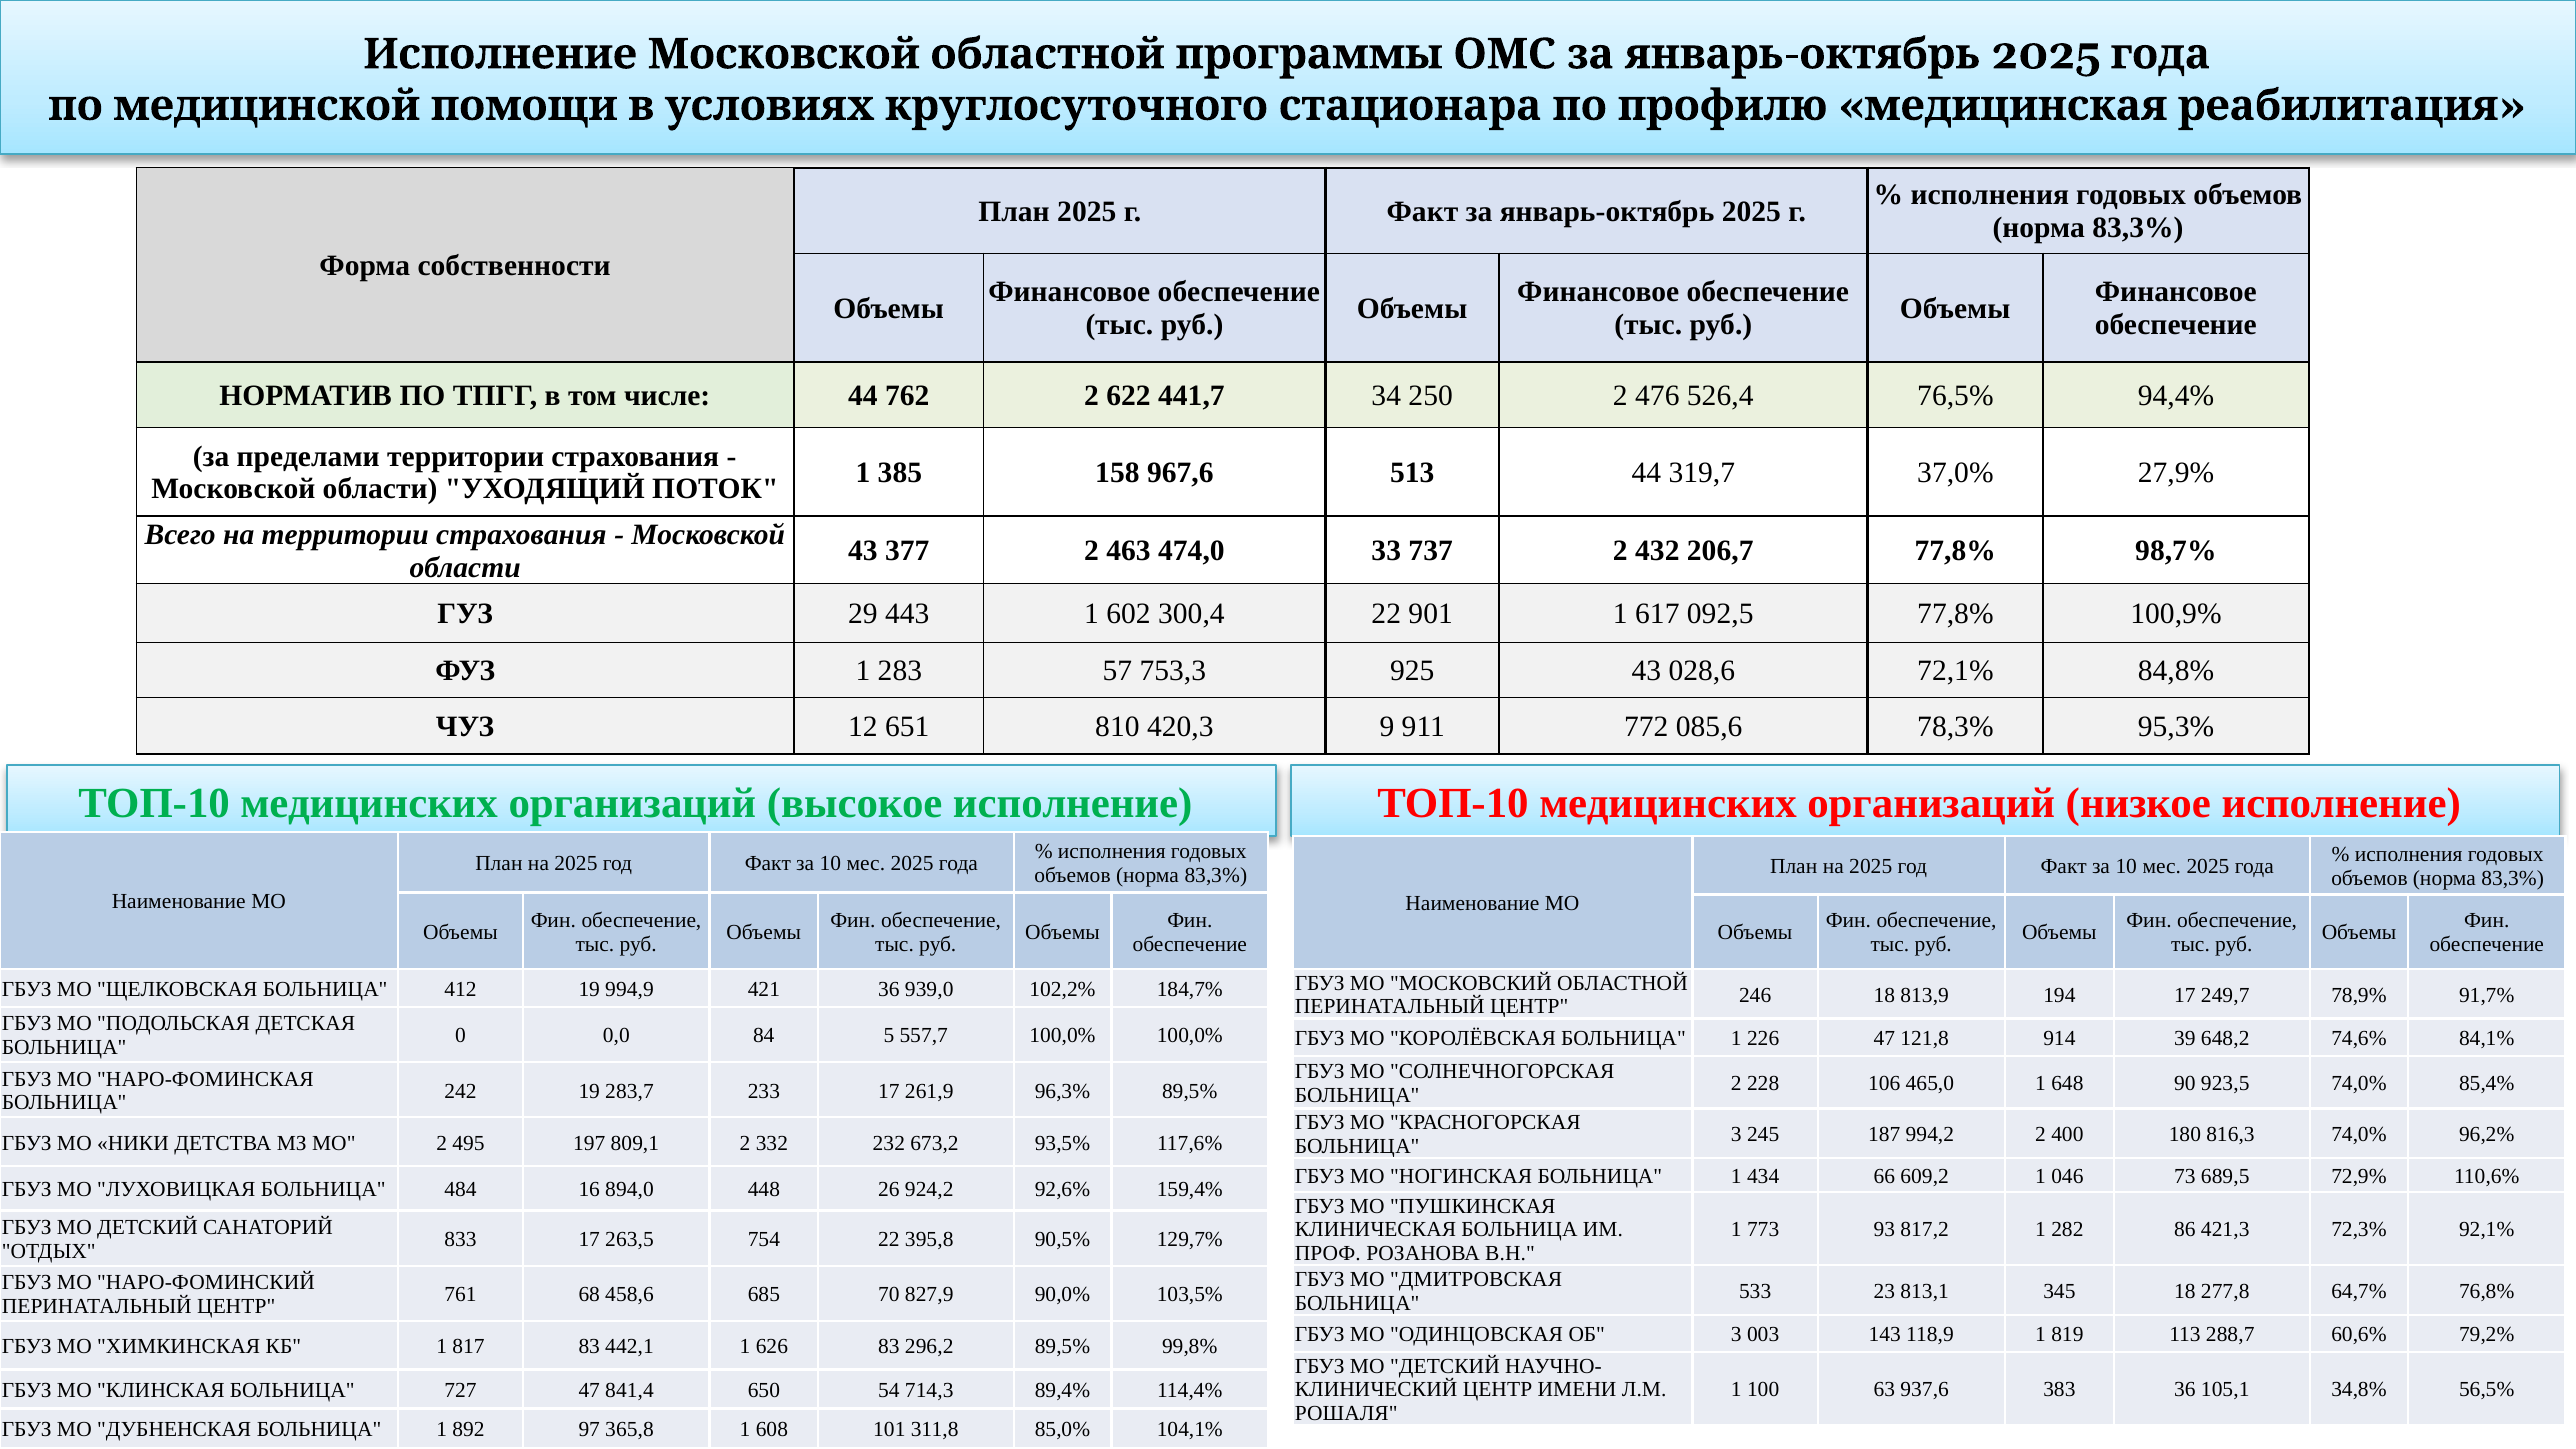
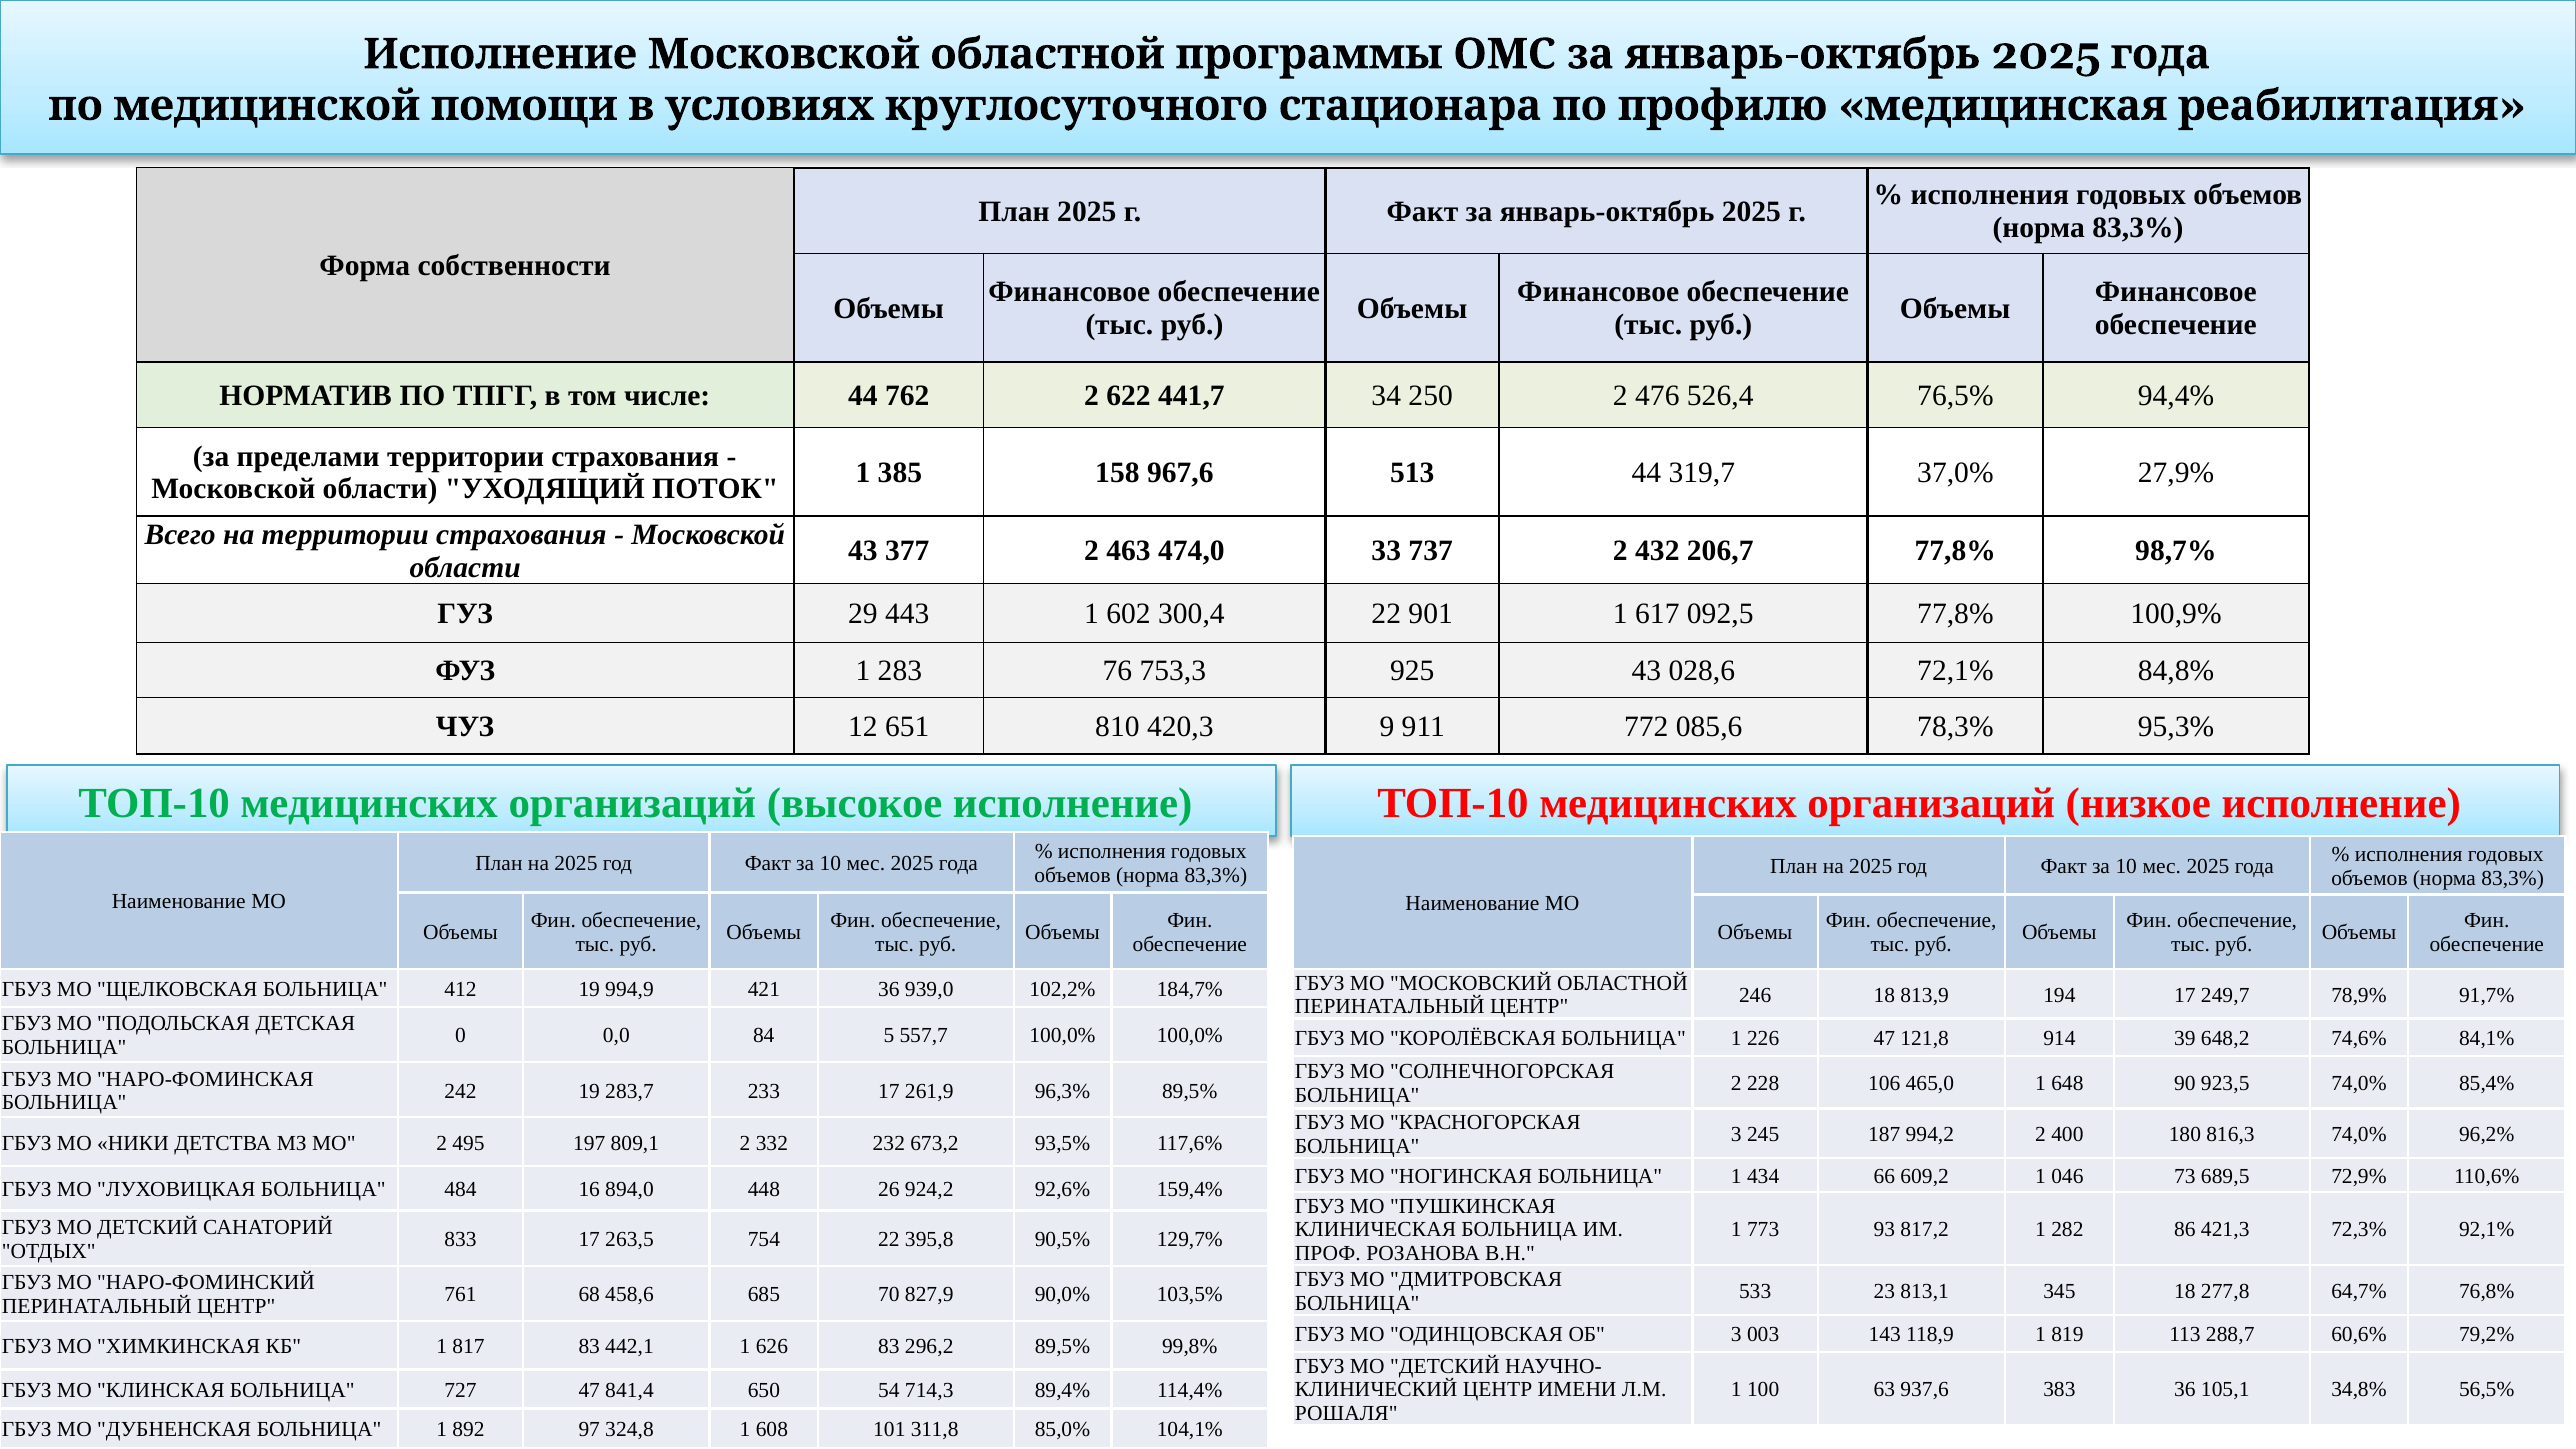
57: 57 -> 76 (1117, 671)
365,8: 365,8 -> 324,8 (630, 1429)
